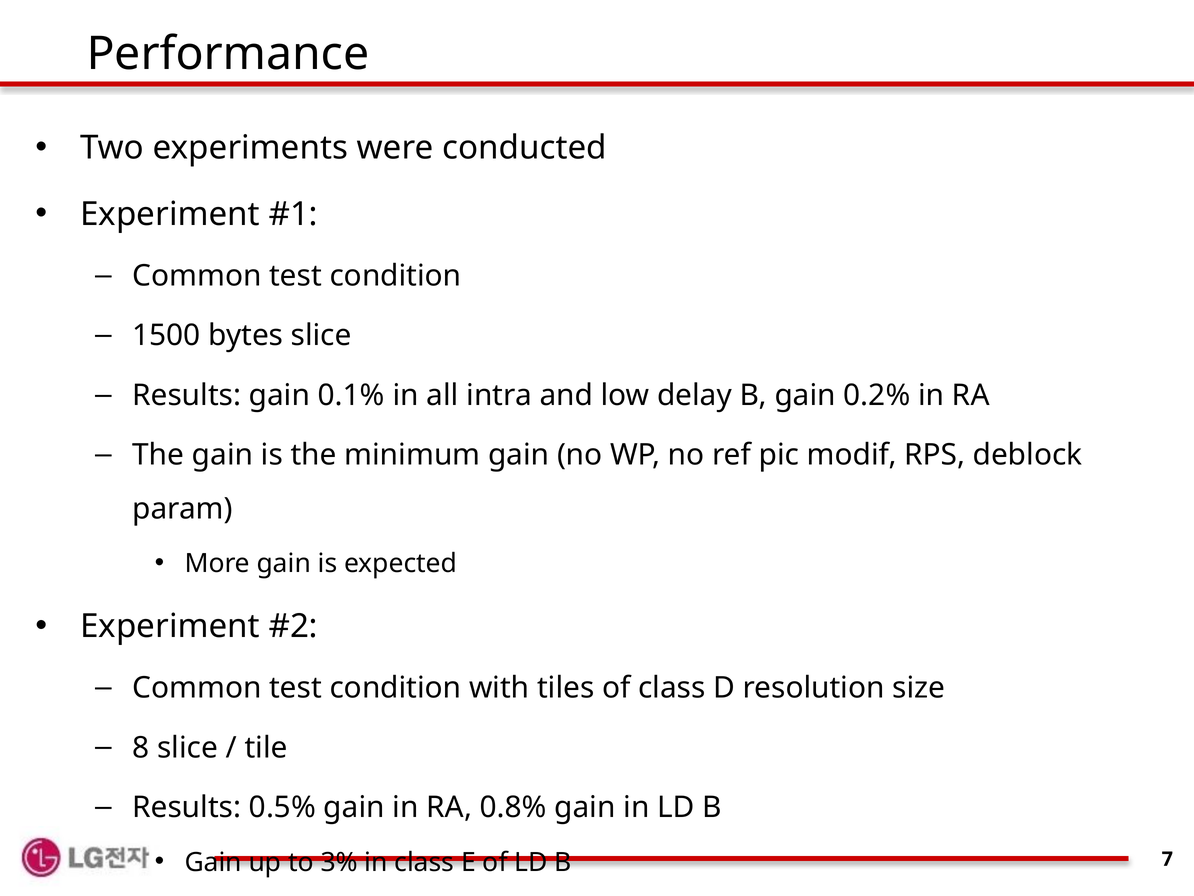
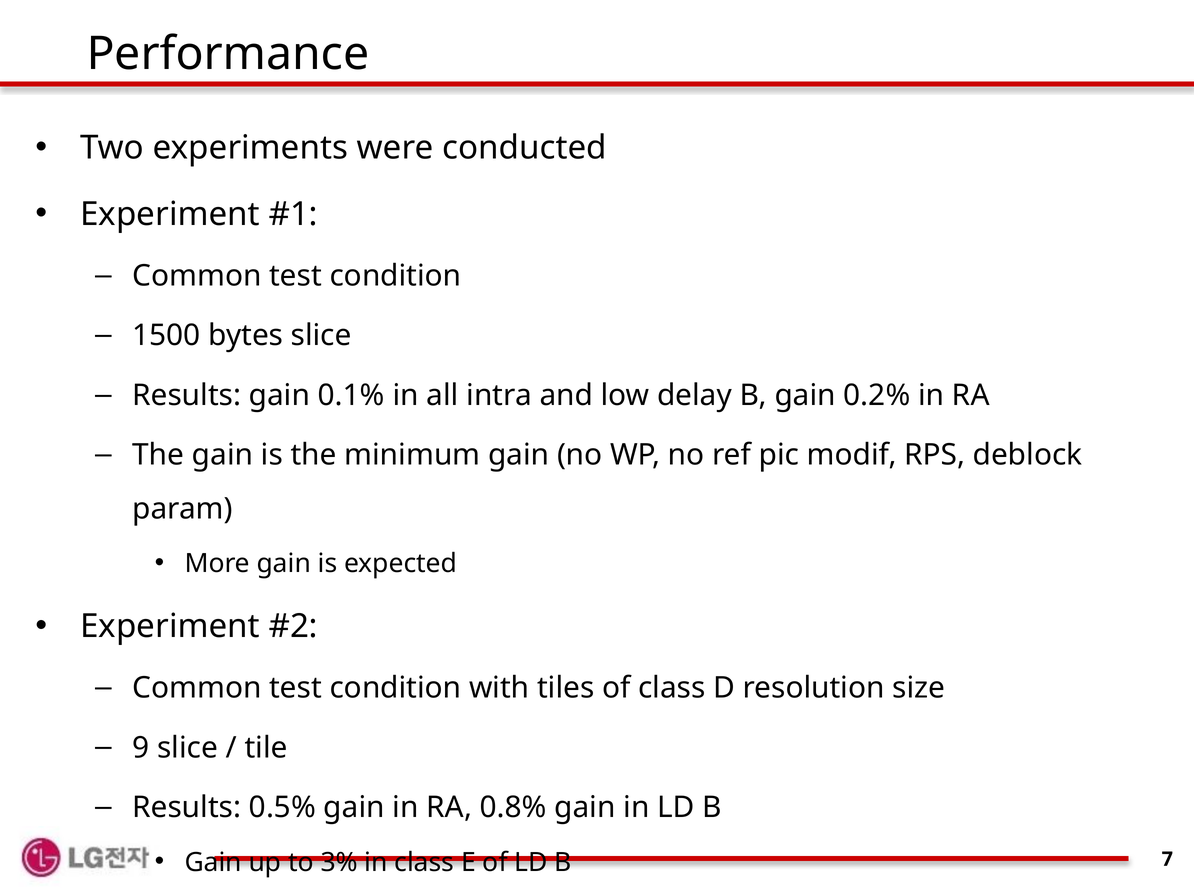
8: 8 -> 9 (141, 747)
